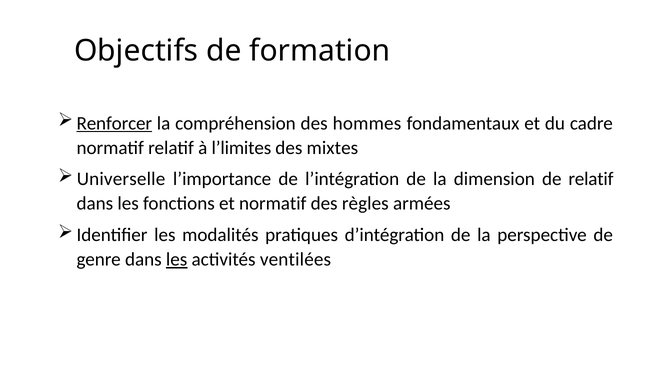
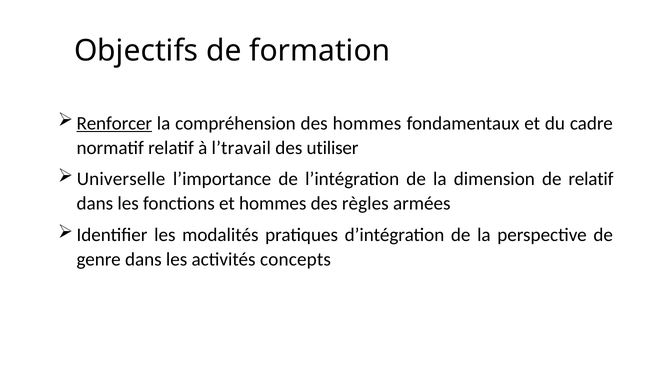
l’limites: l’limites -> l’travail (241, 148)
mixtes: mixtes -> utiliser (333, 148)
et normatif: normatif -> hommes (273, 203)
les underline: present -> none (177, 259)
ventilées: ventilées -> concepts (295, 259)
